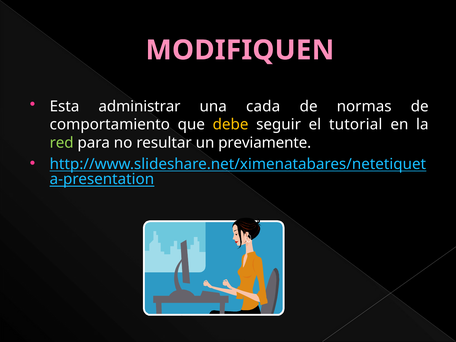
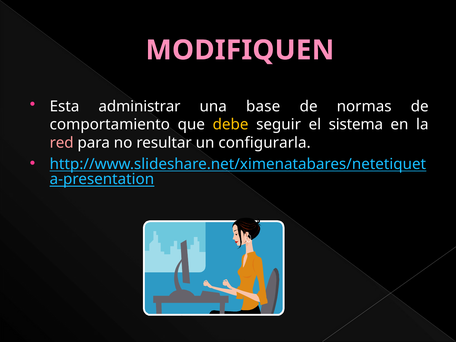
cada: cada -> base (263, 106)
tutorial: tutorial -> sistema (356, 125)
red colour: light green -> pink (62, 143)
previamente: previamente -> configurarla (265, 143)
